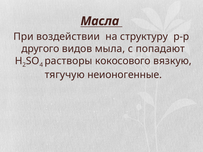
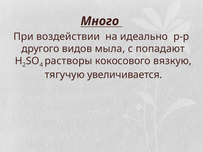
Масла: Масла -> Много (100, 21)
структуру: структуру -> идеально (144, 37)
неионогенные: неионогенные -> увеличивается (125, 75)
